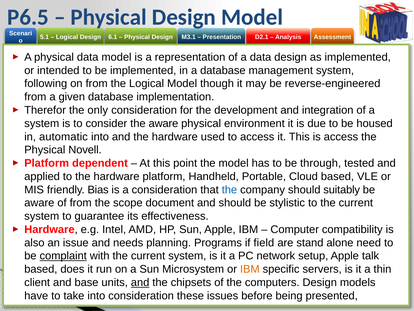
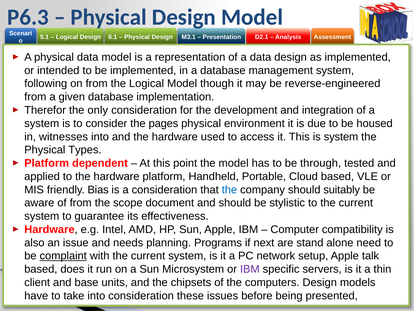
P6.5: P6.5 -> P6.3 (28, 17)
the aware: aware -> pages (163, 123)
automatic: automatic -> witnesses (64, 136)
is access: access -> system (341, 136)
Novell: Novell -> Types (85, 150)
field: field -> next (264, 242)
IBM colour: orange -> purple (250, 269)
and underline: present -> none (140, 282)
